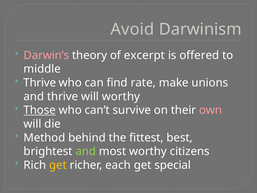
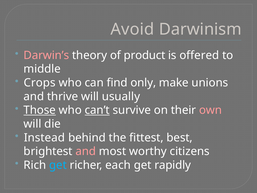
excerpt: excerpt -> product (145, 55)
Thrive: Thrive -> Crops (40, 83)
rate: rate -> only (143, 83)
will worthy: worthy -> usually (121, 96)
can’t underline: none -> present (97, 110)
Method: Method -> Instead (44, 137)
and colour: light green -> pink (86, 151)
get colour: yellow -> light blue (58, 165)
special: special -> rapidly (173, 165)
